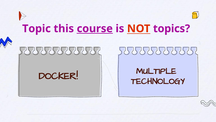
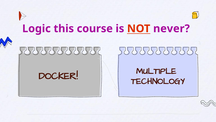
Topic: Topic -> Logic (36, 29)
course underline: present -> none (95, 29)
topics: topics -> never (171, 29)
